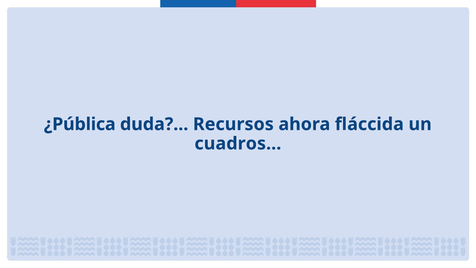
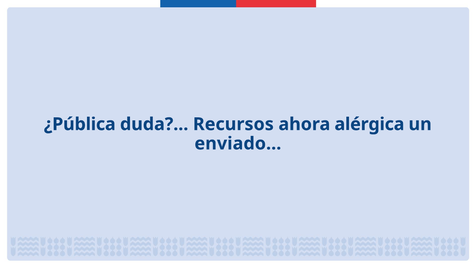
fláccida: fláccida -> alérgica (369, 124)
cuadros…: cuadros… -> enviado… (238, 143)
